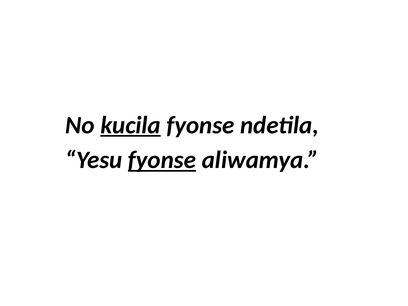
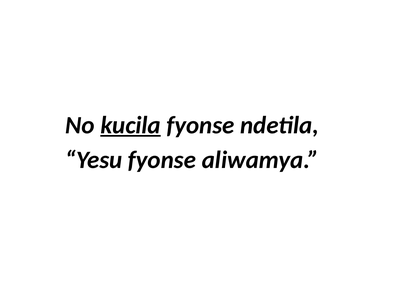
fyonse underline: present -> none (162, 160)
